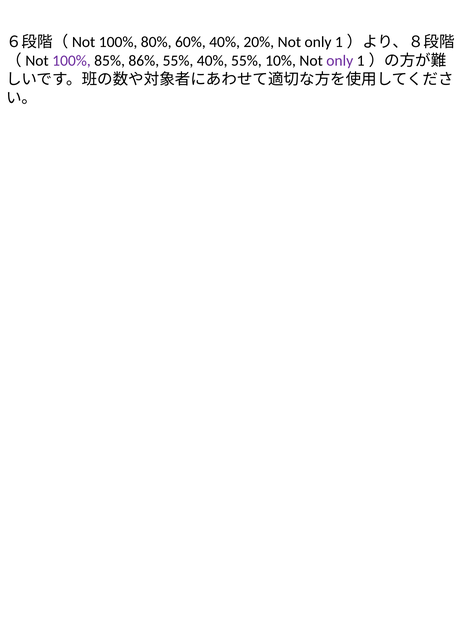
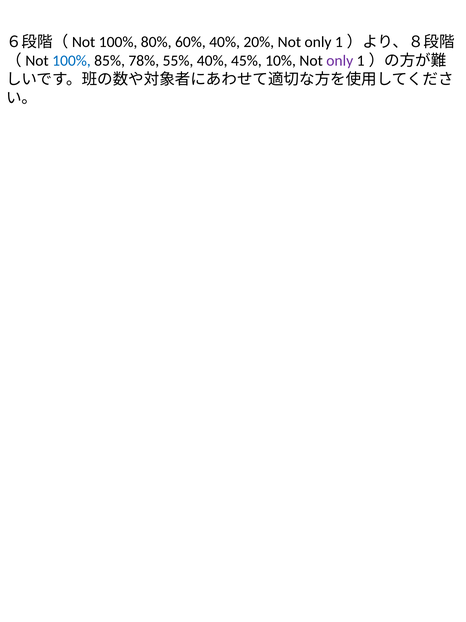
100% colour: purple -> blue (71, 61)
86%: 86% -> 78% (144, 61)
40% 55%: 55% -> 45% (246, 61)
